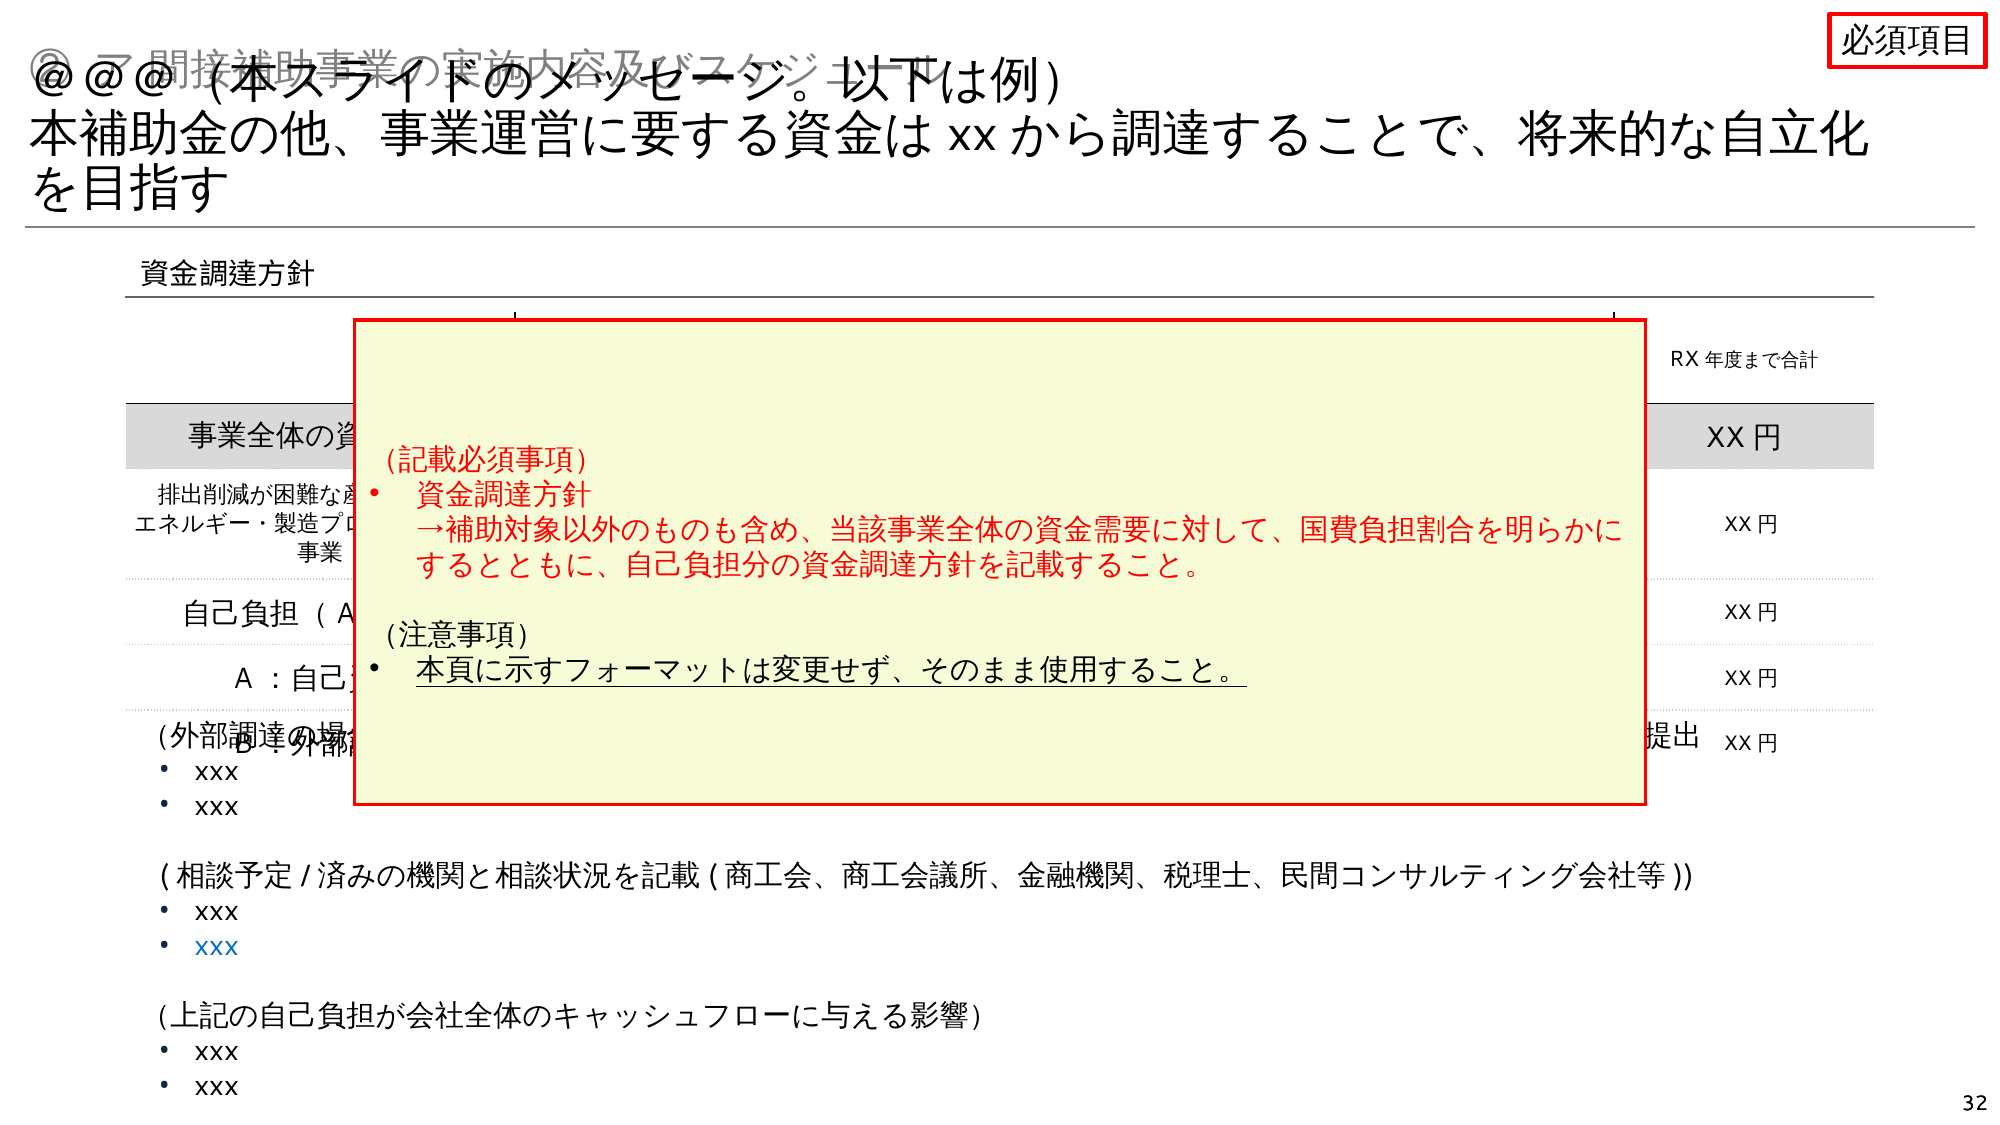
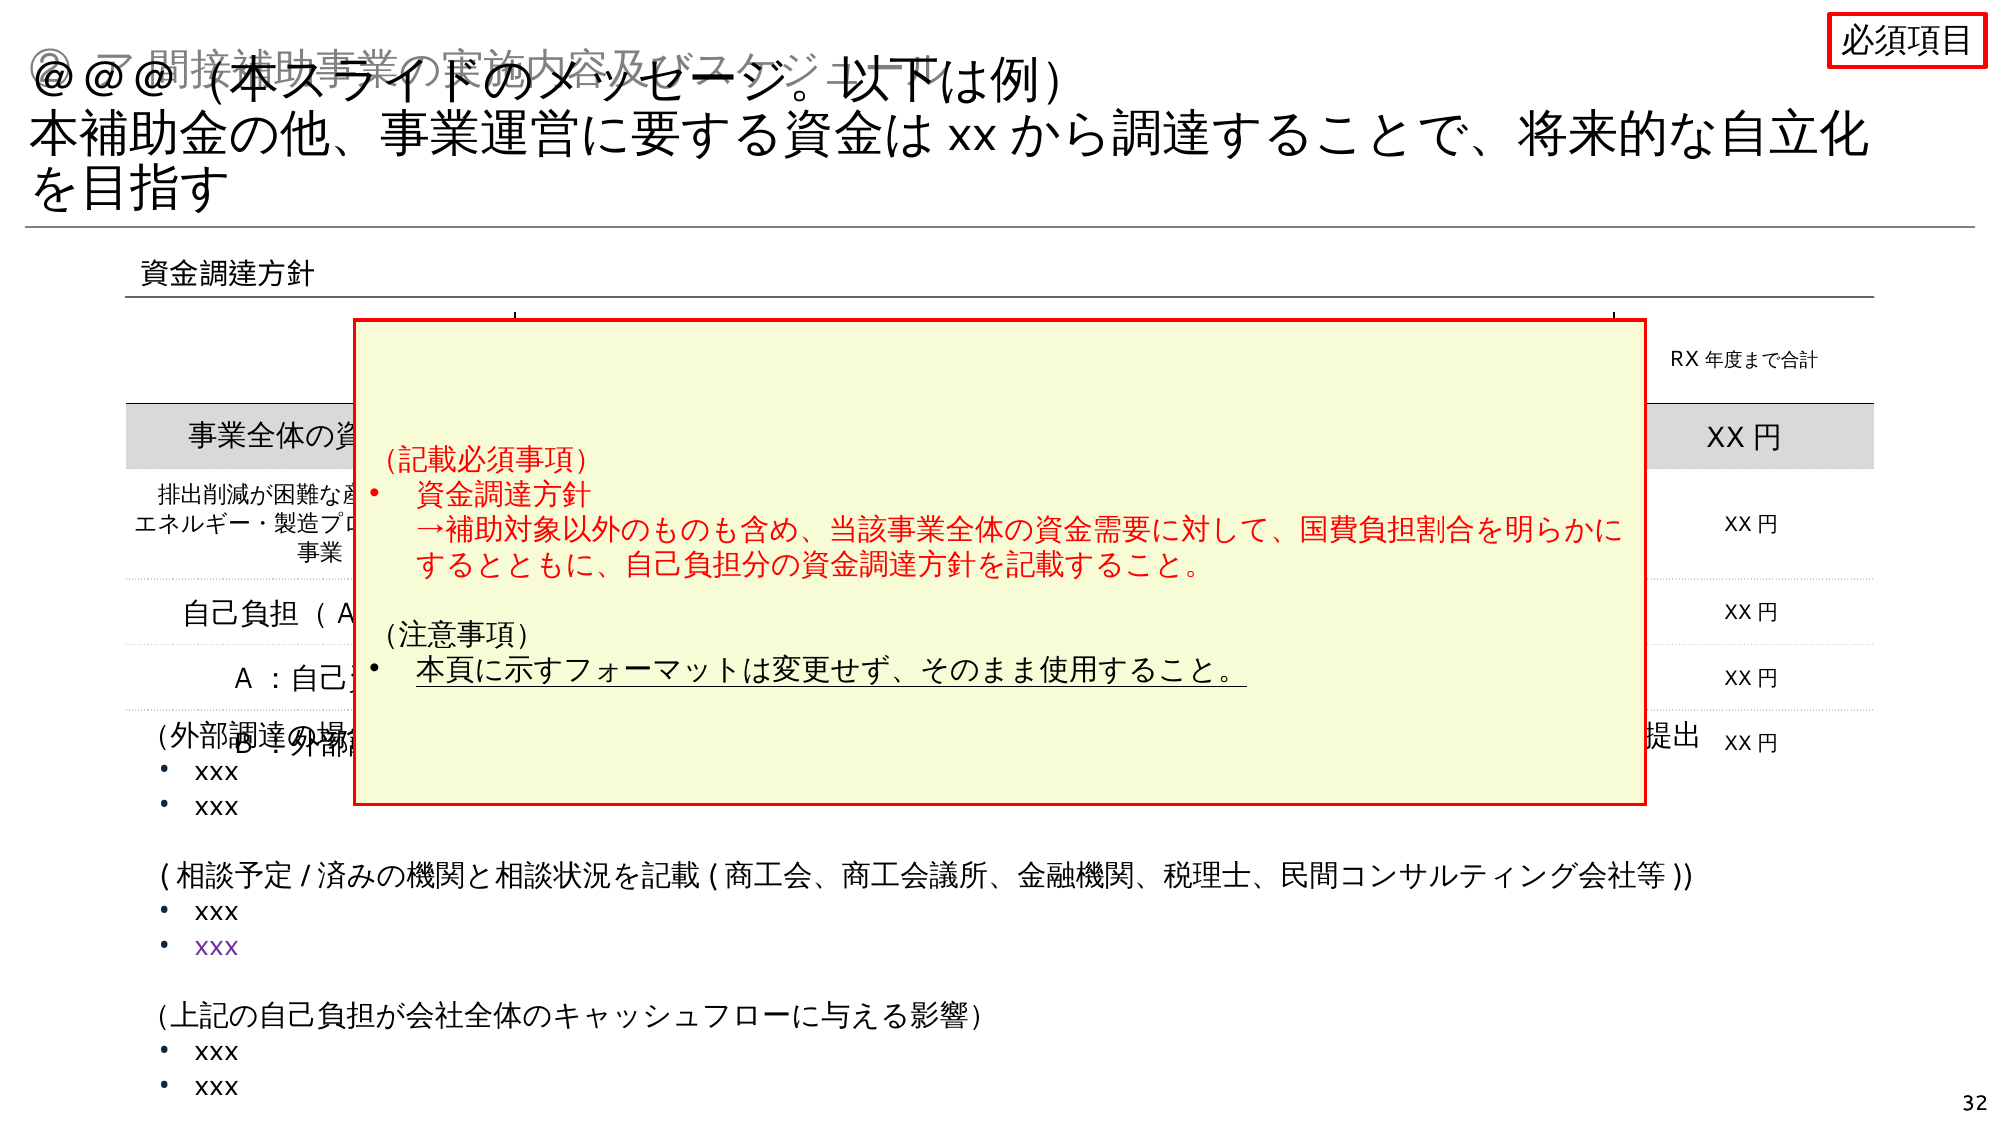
xxx colour: blue -> purple (217, 946)
